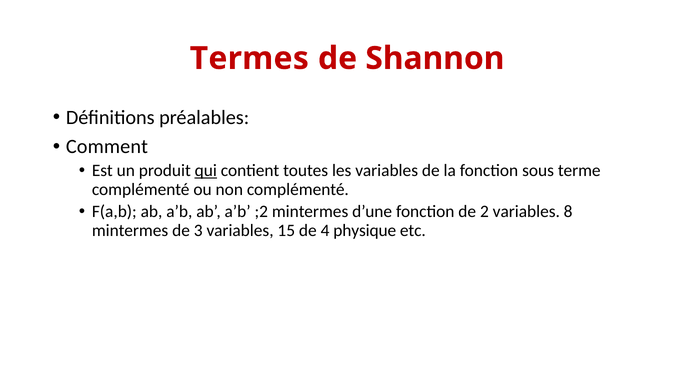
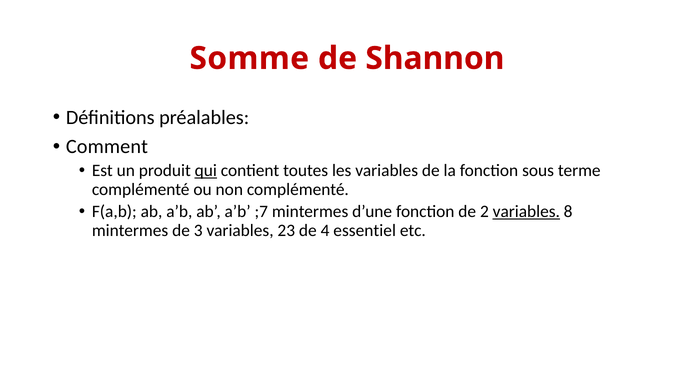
Termes: Termes -> Somme (249, 58)
;2: ;2 -> ;7 (261, 211)
variables underline: none -> present (526, 211)
15: 15 -> 23 (286, 230)
physique: physique -> essentiel (365, 230)
